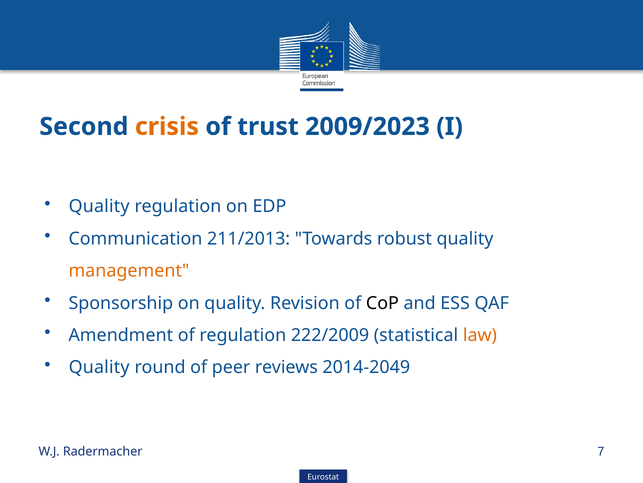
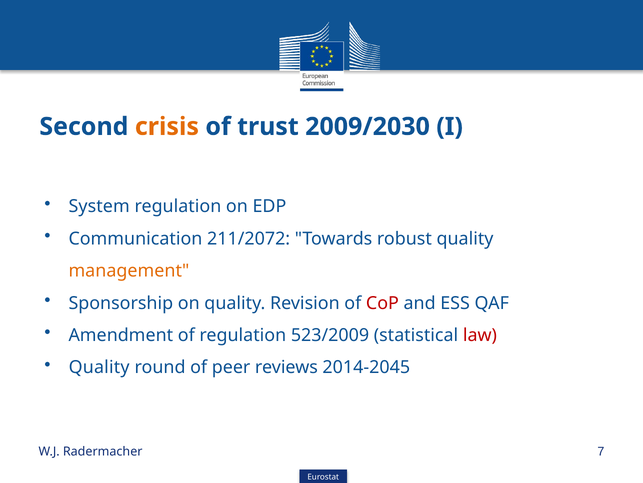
2009/2023: 2009/2023 -> 2009/2030 (368, 126)
Quality: Quality -> System (99, 206)
211/2013: 211/2013 -> 211/2072 (249, 238)
CoP colour: black -> red (382, 303)
222/2009: 222/2009 -> 523/2009 (330, 335)
law colour: orange -> red (480, 335)
2014-2049: 2014-2049 -> 2014-2045 (366, 367)
